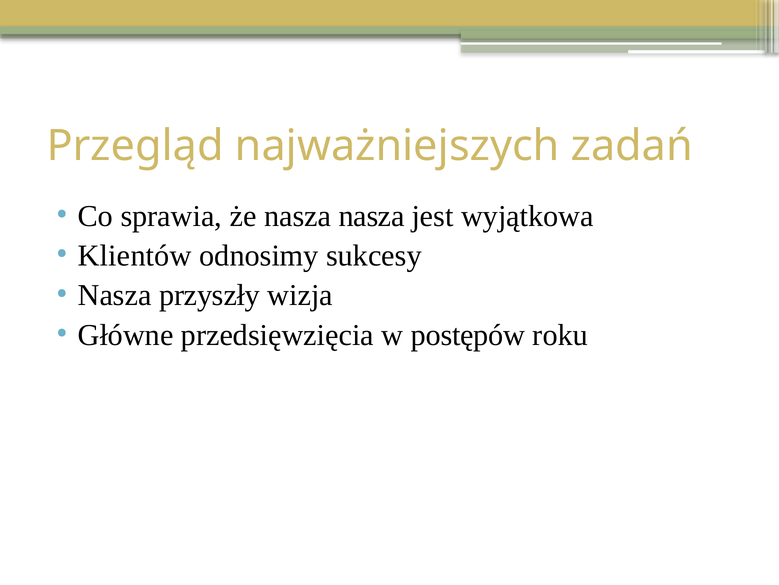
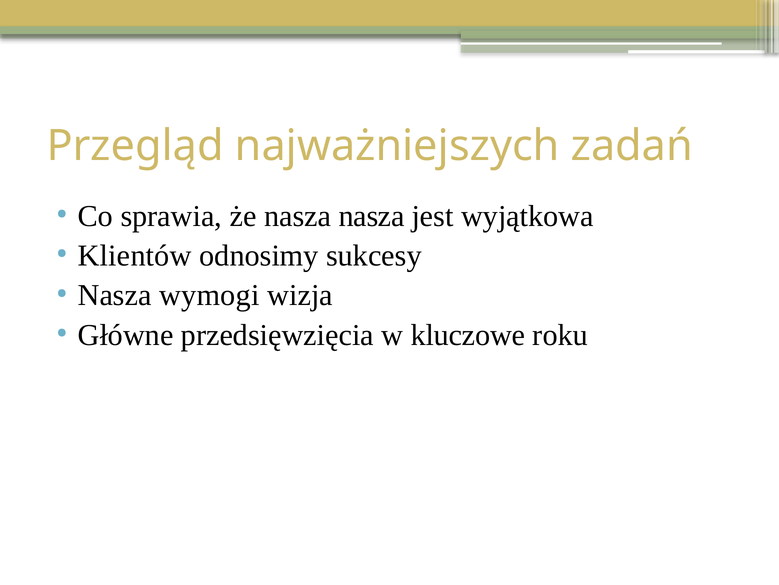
przyszły: przyszły -> wymogi (209, 295)
postępów: postępów -> kluczowe (468, 335)
